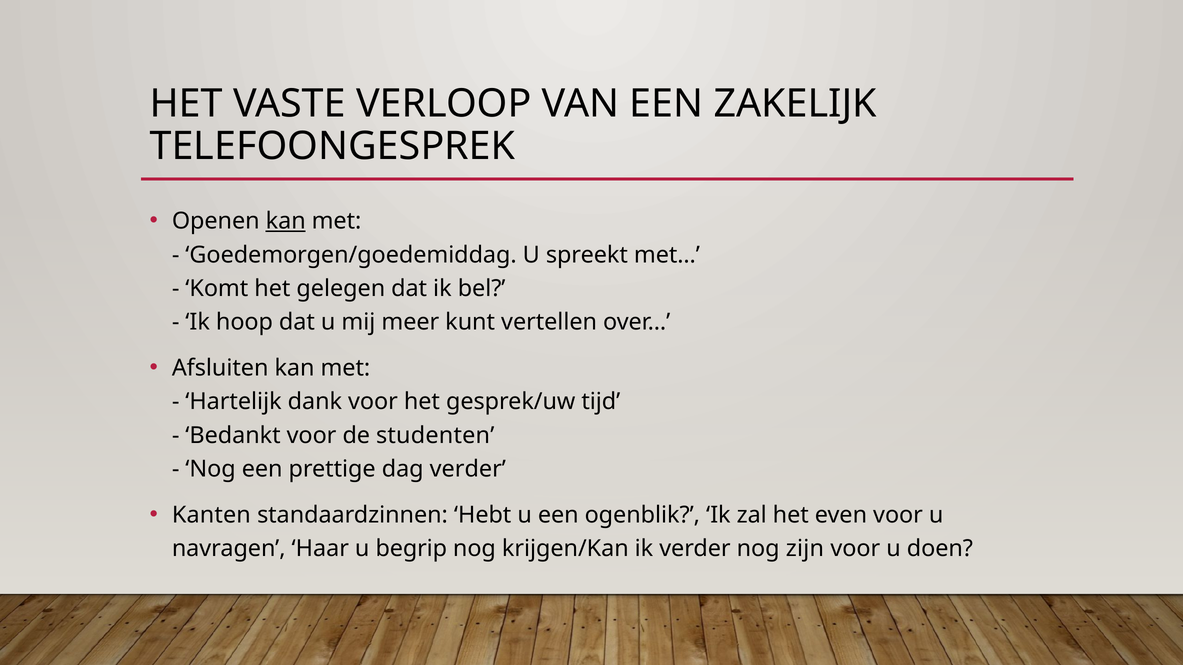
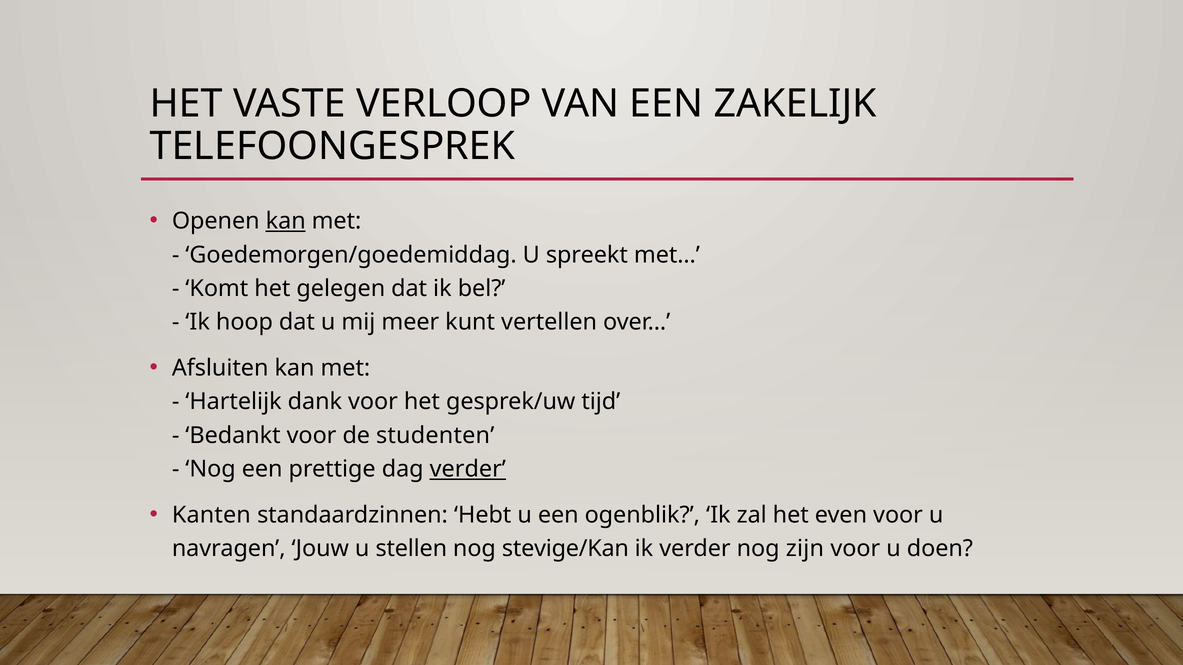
verder underline: none -> present (468, 469)
Haar: Haar -> Jouw (320, 549)
begrip: begrip -> stellen (411, 549)
krijgen/Kan: krijgen/Kan -> stevige/Kan (565, 549)
